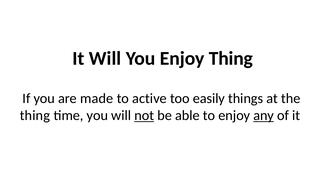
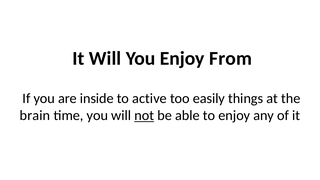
Enjoy Thing: Thing -> From (231, 58)
made: made -> inside (97, 98)
thing: thing -> brain (35, 116)
any underline: present -> none (264, 116)
